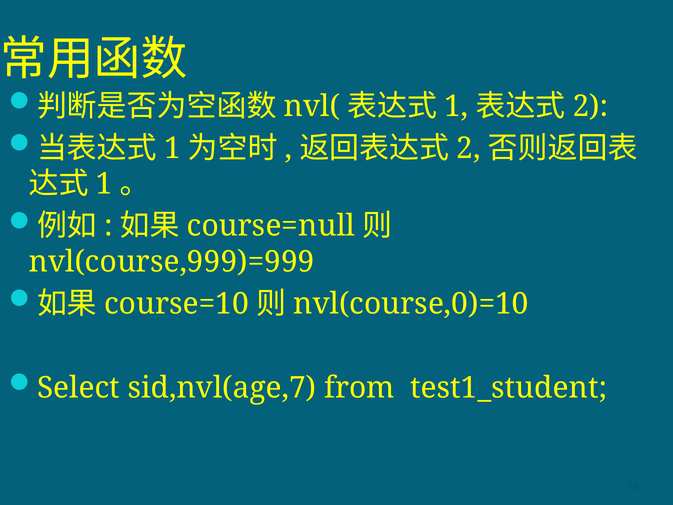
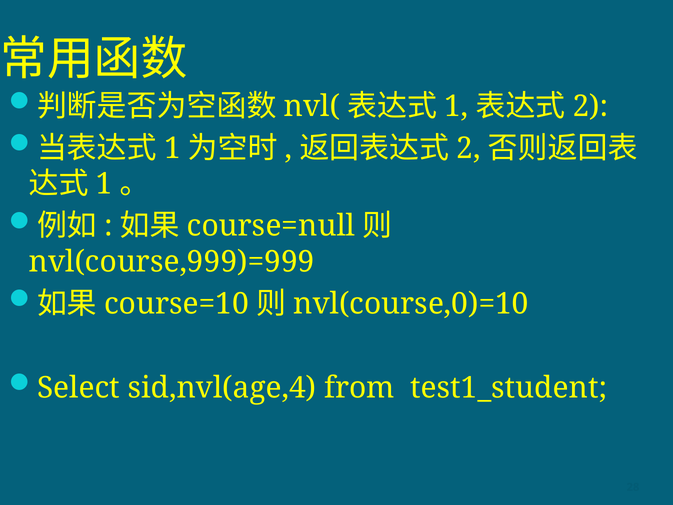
sid,nvl(age,7: sid,nvl(age,7 -> sid,nvl(age,4 (222, 387)
